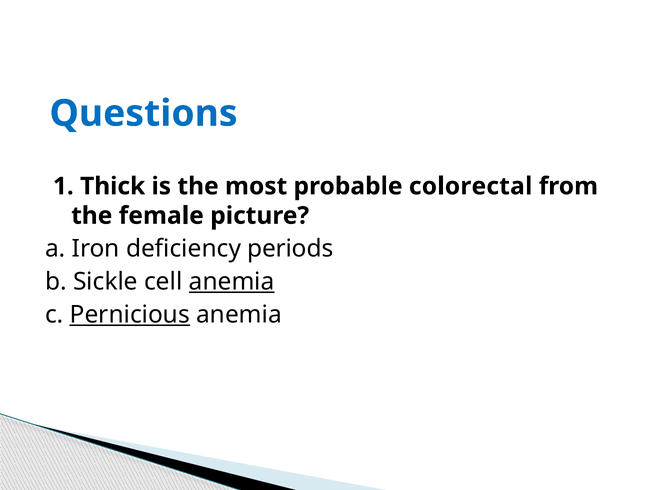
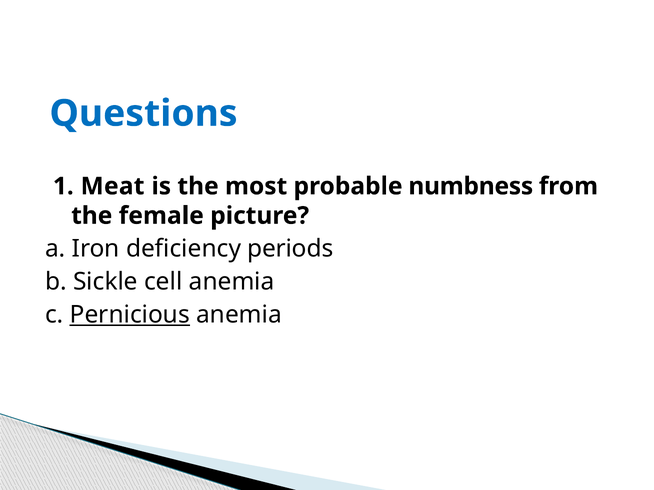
Thick: Thick -> Meat (113, 186)
colorectal: colorectal -> numbness (471, 186)
anemia underline: present -> none (232, 282)
